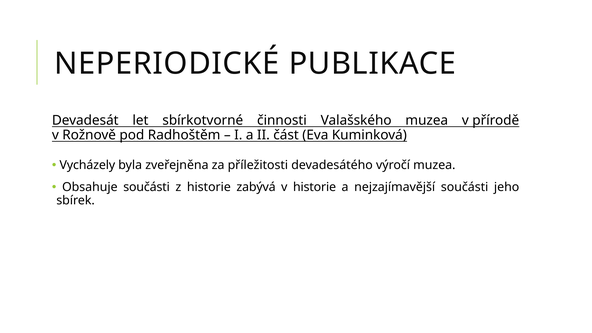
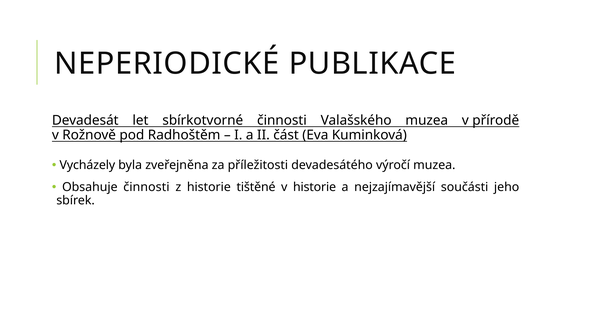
Obsahuje součásti: součásti -> činnosti (146, 187)
zabývá: zabývá -> tištěné (256, 187)
